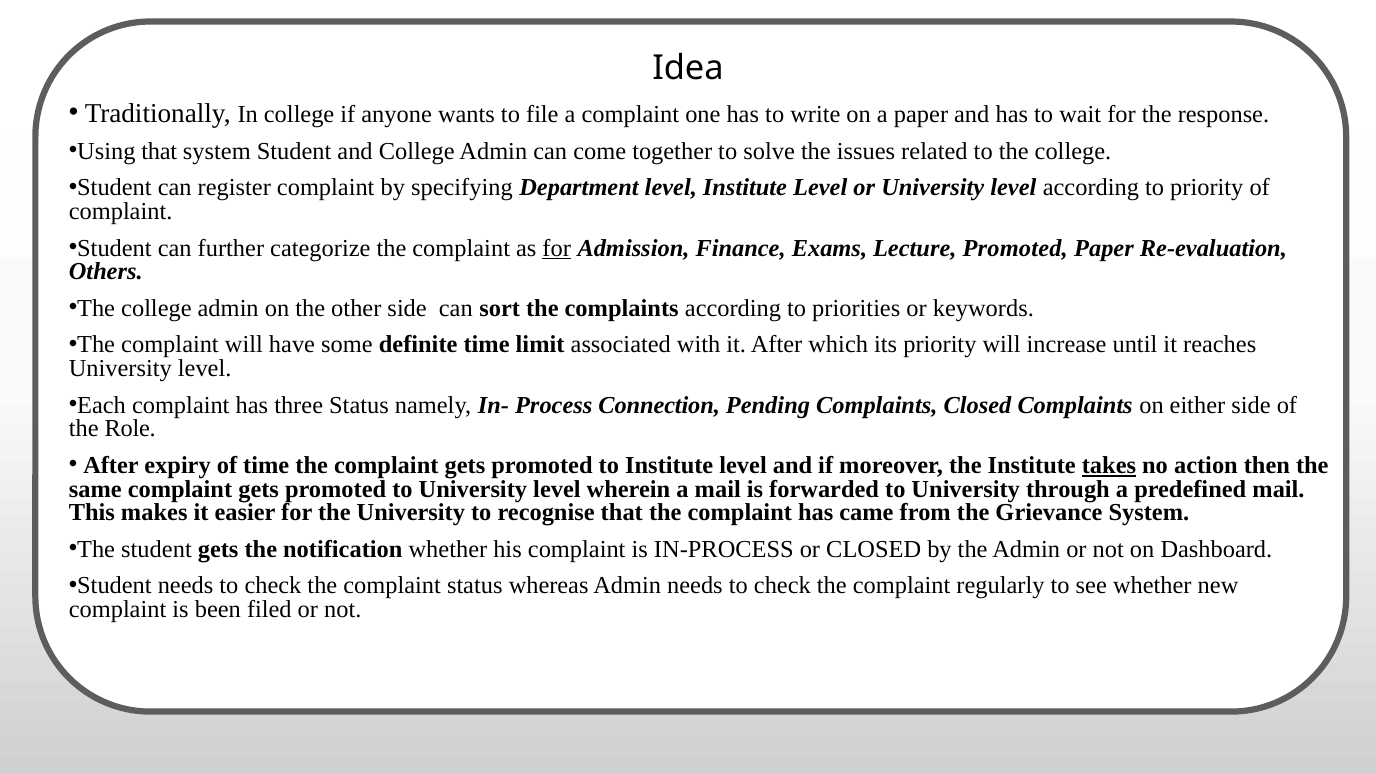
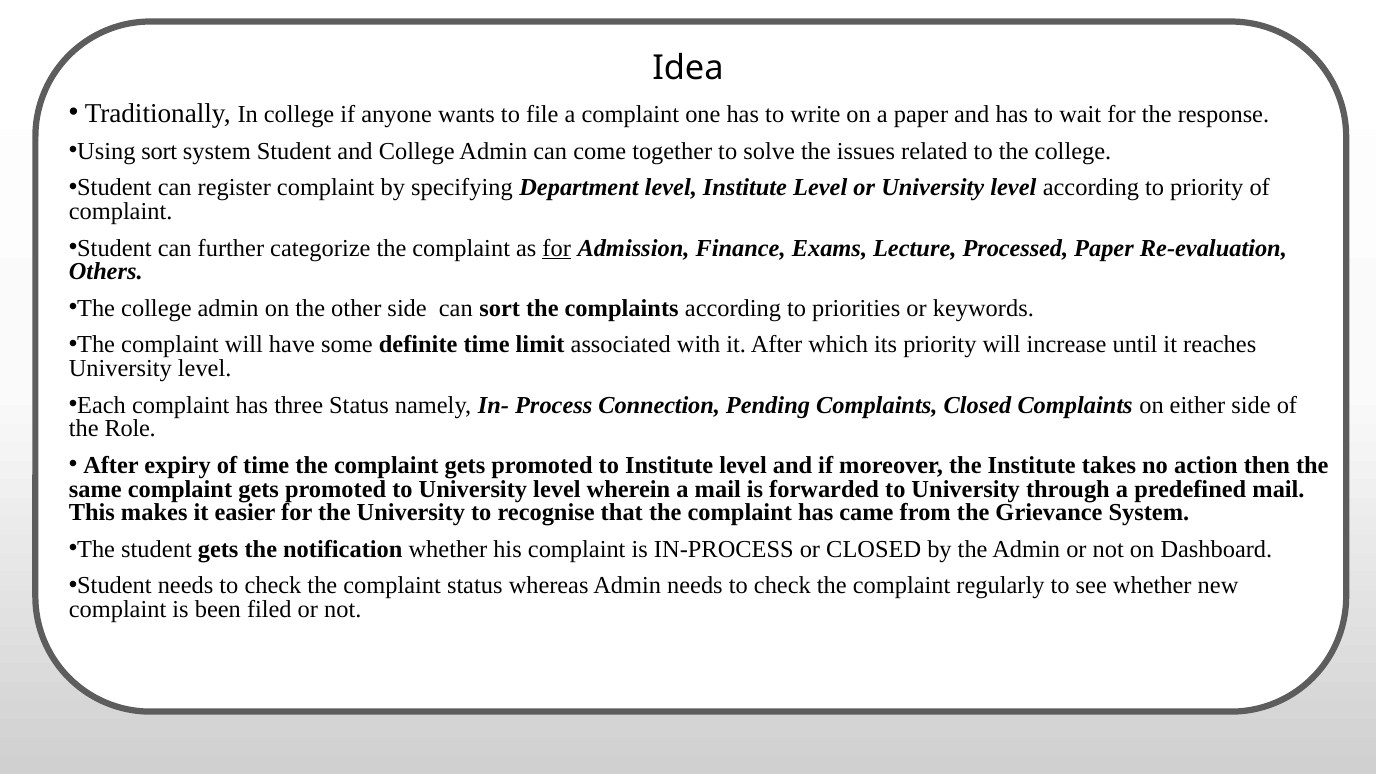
Using that: that -> sort (159, 151)
Lecture Promoted: Promoted -> Processed (1015, 248)
takes underline: present -> none (1109, 465)
